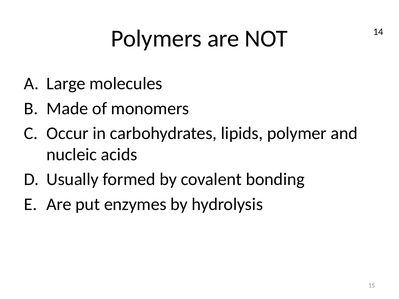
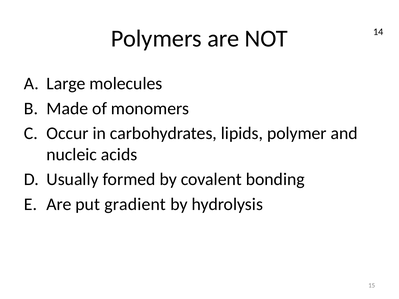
enzymes: enzymes -> gradient (135, 204)
